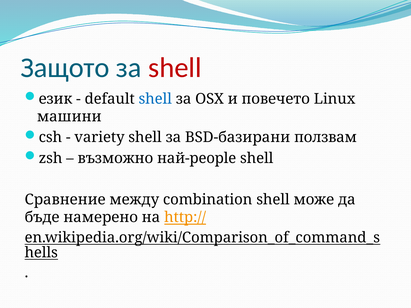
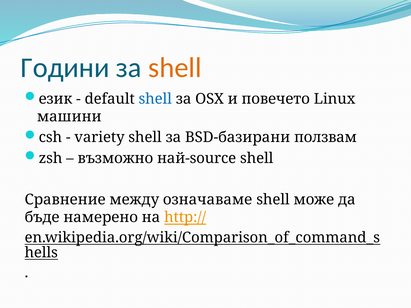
Защото: Защото -> Години (65, 68)
shell colour: red -> orange (175, 68)
най-people: най-people -> най-source (197, 158)
combination: combination -> означаваме (208, 200)
